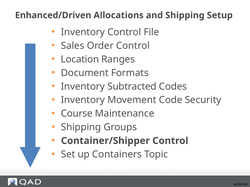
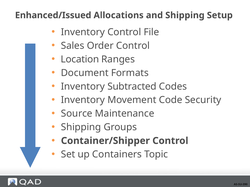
Enhanced/Driven: Enhanced/Driven -> Enhanced/Issued (53, 15)
Course: Course -> Source (77, 114)
